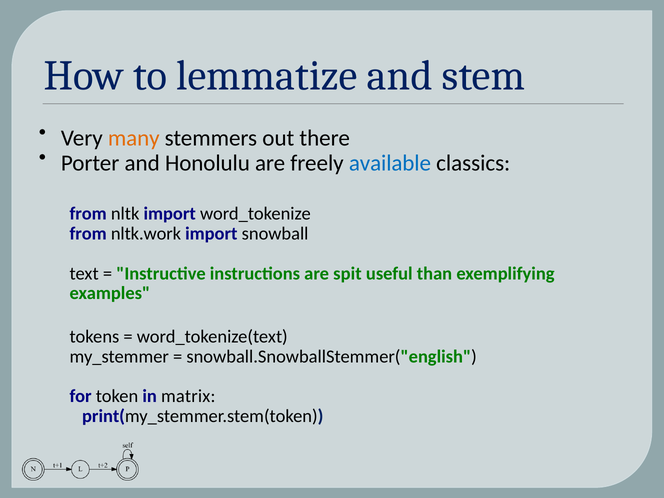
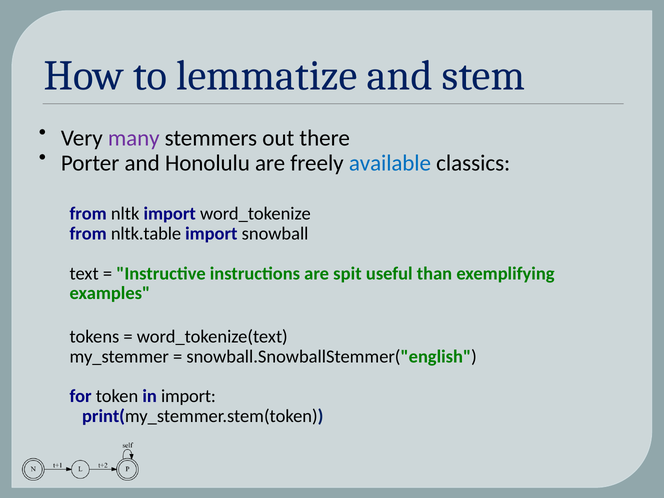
many colour: orange -> purple (134, 138)
nltk.work: nltk.work -> nltk.table (146, 234)
in matrix: matrix -> import (188, 396)
